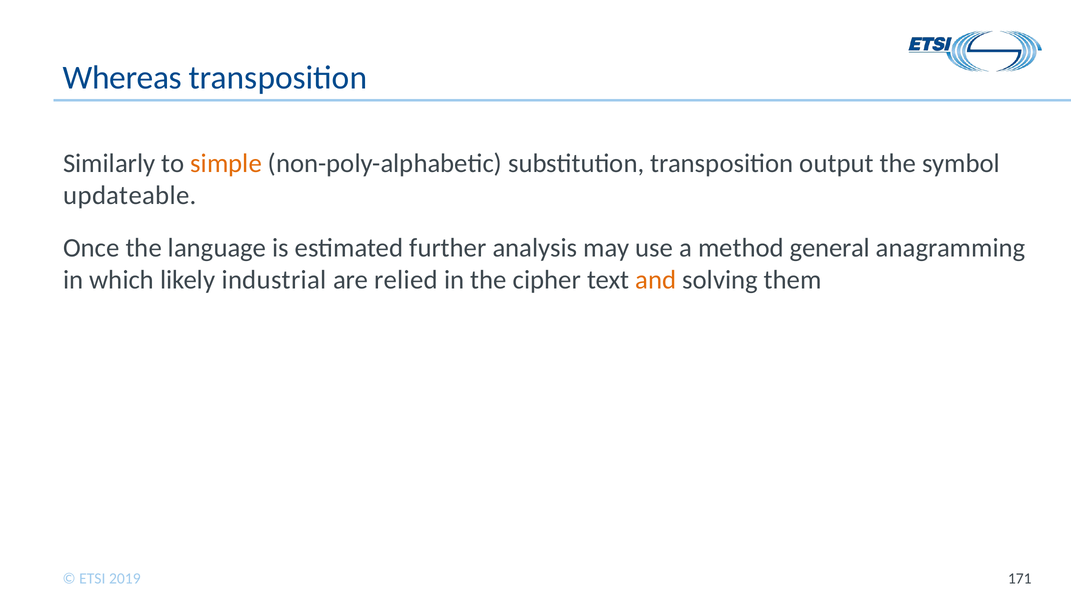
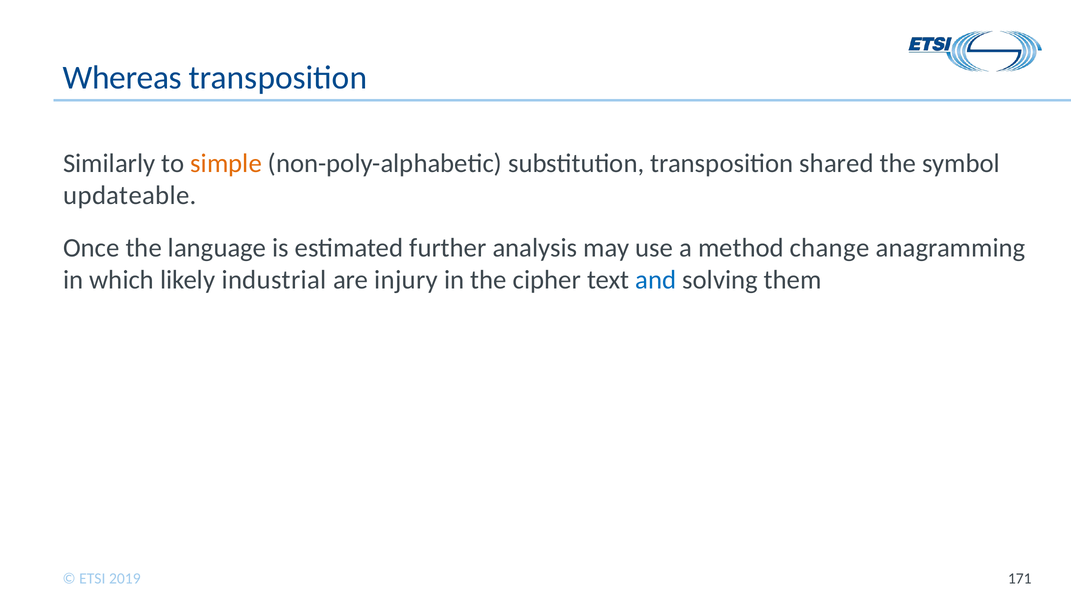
output: output -> shared (837, 163)
general: general -> change (830, 248)
relied: relied -> injury (406, 280)
and colour: orange -> blue (656, 280)
